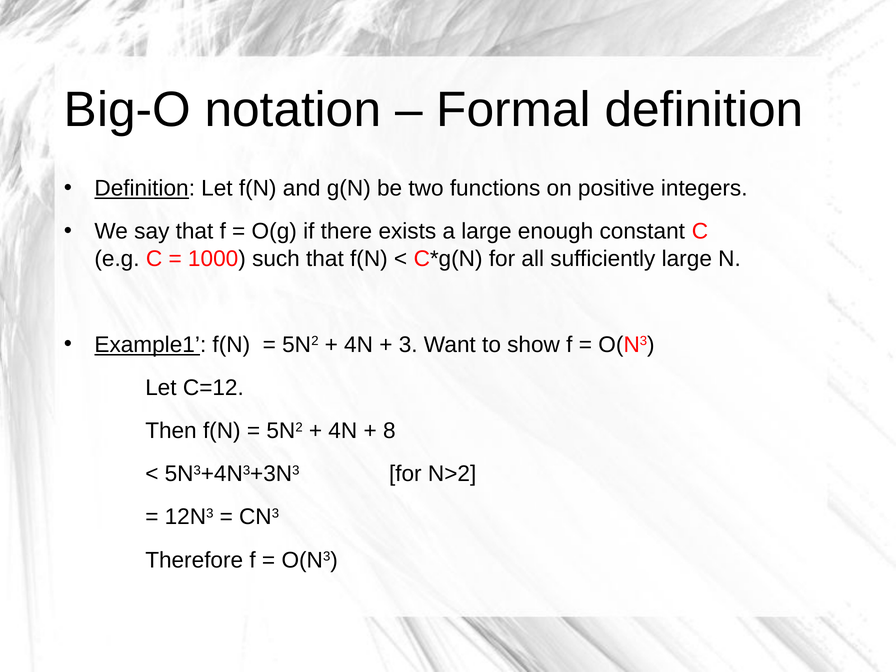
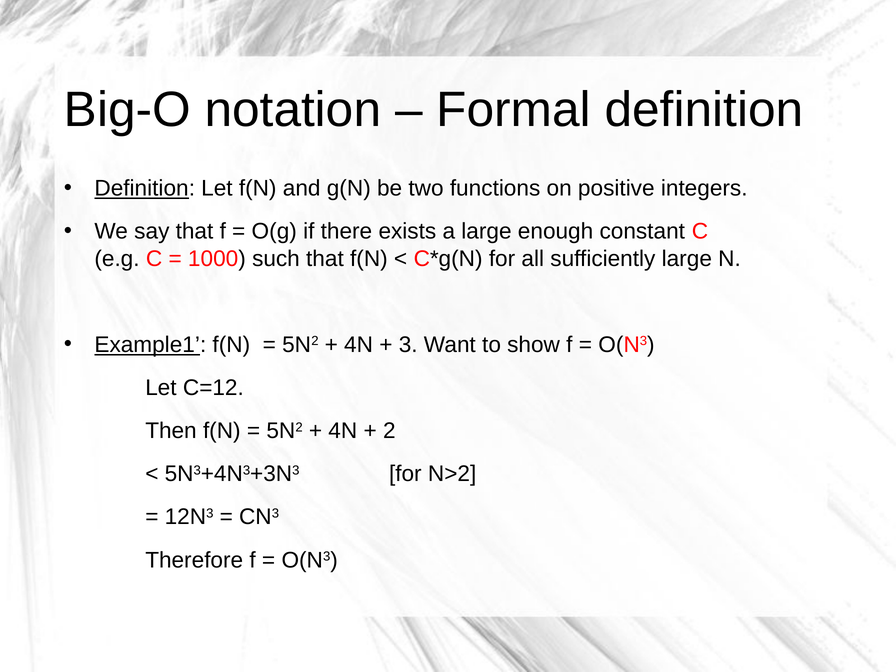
8: 8 -> 2 (389, 431)
